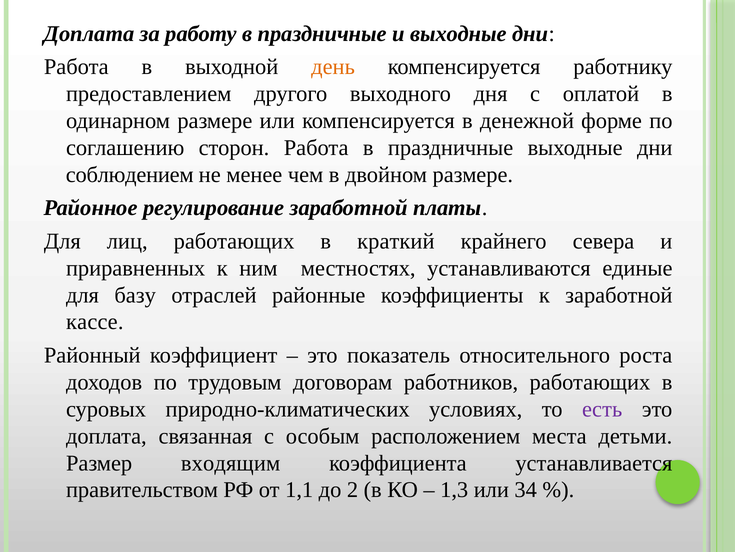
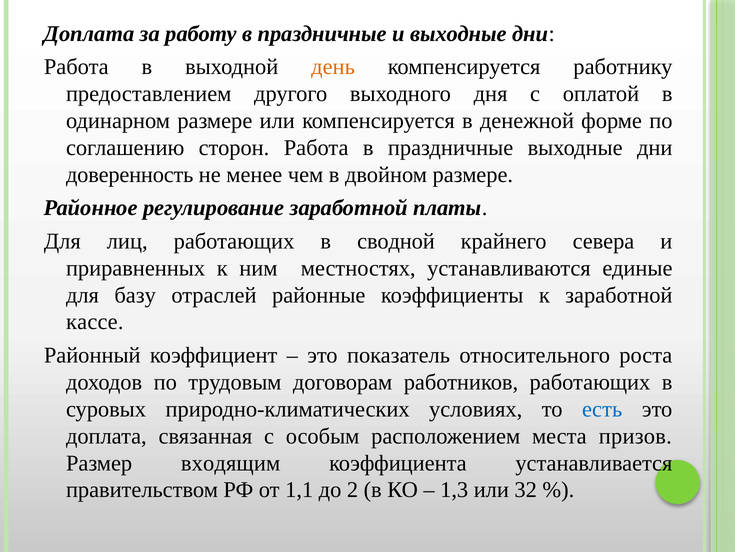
соблюдением: соблюдением -> доверенность (130, 175)
краткий: краткий -> сводной (396, 241)
есть colour: purple -> blue (602, 409)
детьми: детьми -> призов (635, 436)
34: 34 -> 32 (526, 489)
